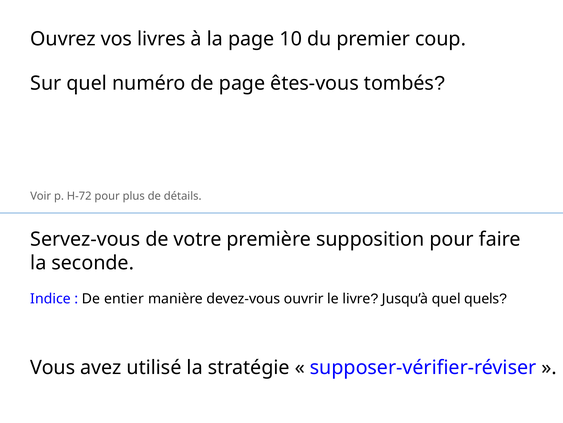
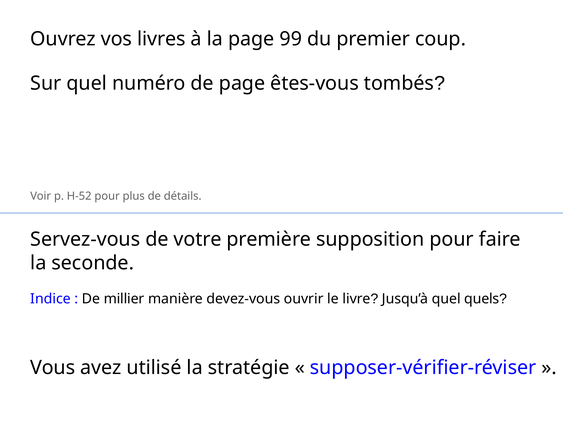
10: 10 -> 99 (291, 39)
H-72: H-72 -> H-52 (79, 196)
entier: entier -> millier (124, 298)
